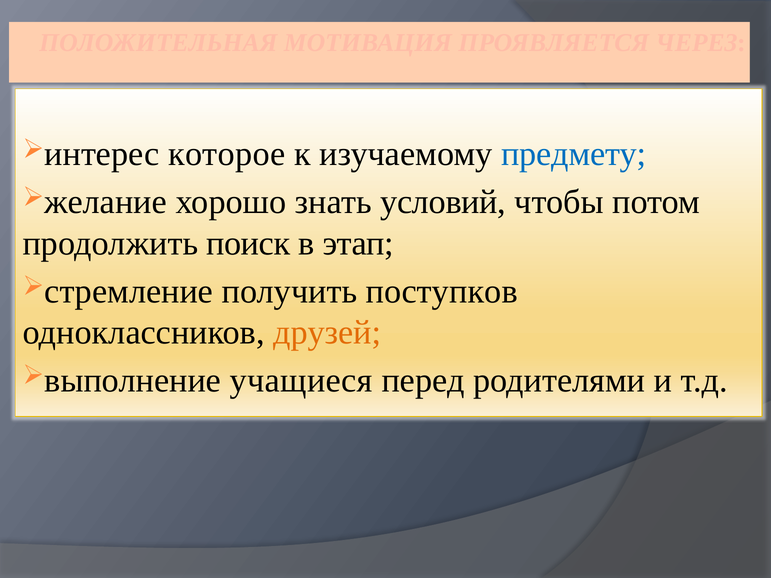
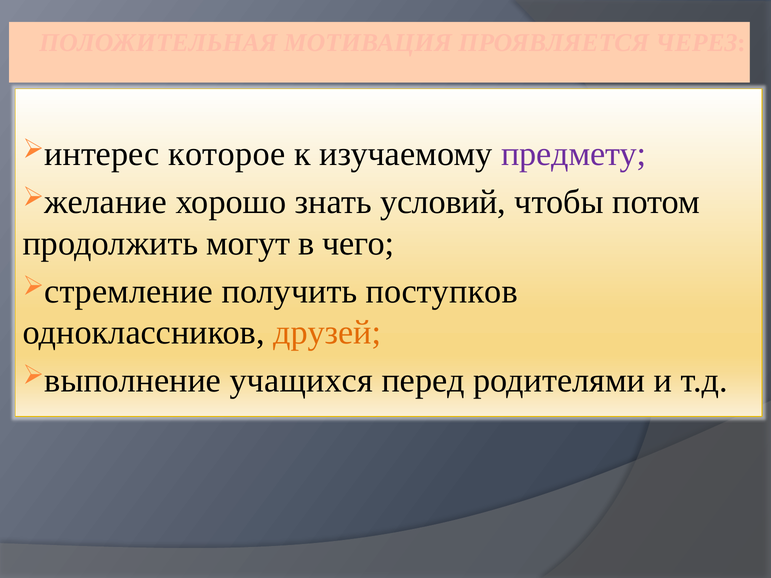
предмету colour: blue -> purple (574, 154)
поиск: поиск -> могут (248, 243)
этап: этап -> чего (358, 243)
учащиеся: учащиеся -> учащихся (301, 380)
